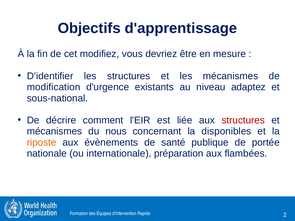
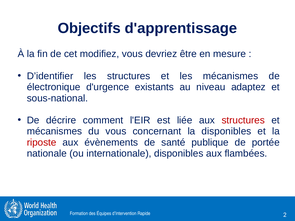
modification: modification -> électronique (54, 87)
du nous: nous -> vous (116, 131)
riposte colour: orange -> red (42, 143)
internationale préparation: préparation -> disponibles (179, 154)
